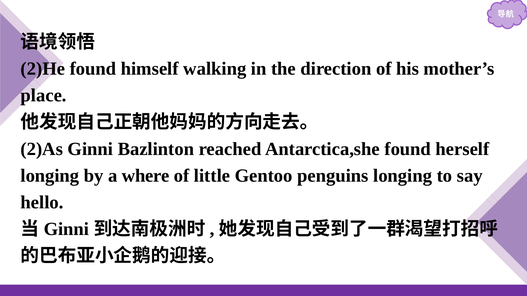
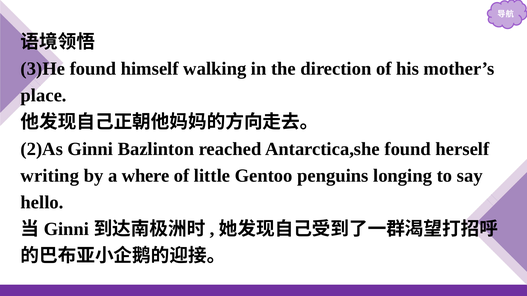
2)He: 2)He -> 3)He (43, 69)
longing: longing -> writing (50, 176)
